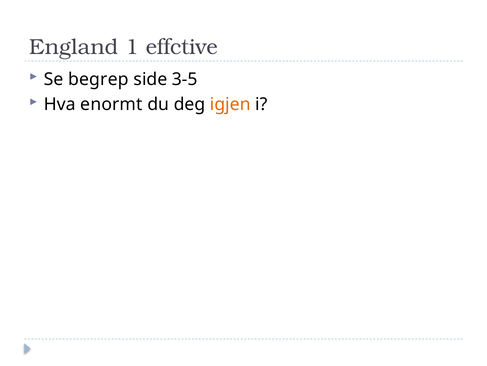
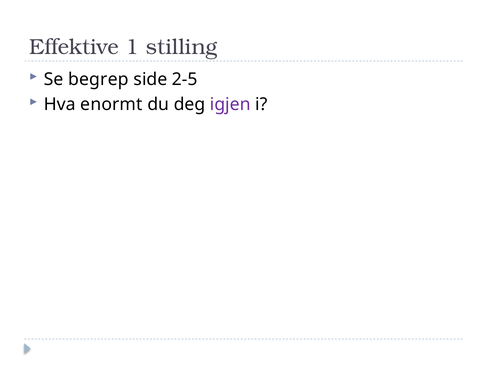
England: England -> Effektive (74, 47)
effctive: effctive -> stilling (182, 47)
3-5: 3-5 -> 2-5 (185, 79)
igjen colour: orange -> purple (230, 104)
